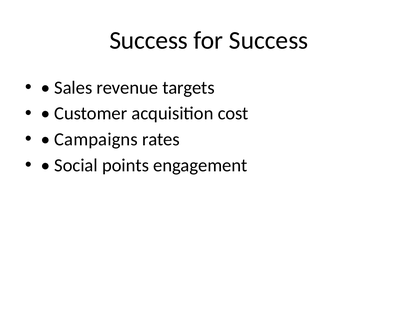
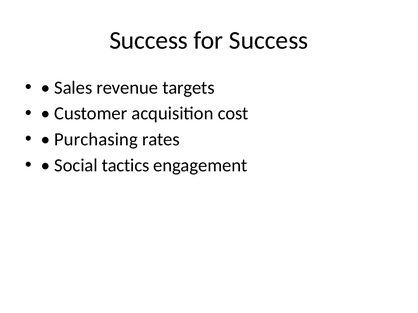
Campaigns: Campaigns -> Purchasing (96, 140)
points: points -> tactics (126, 166)
